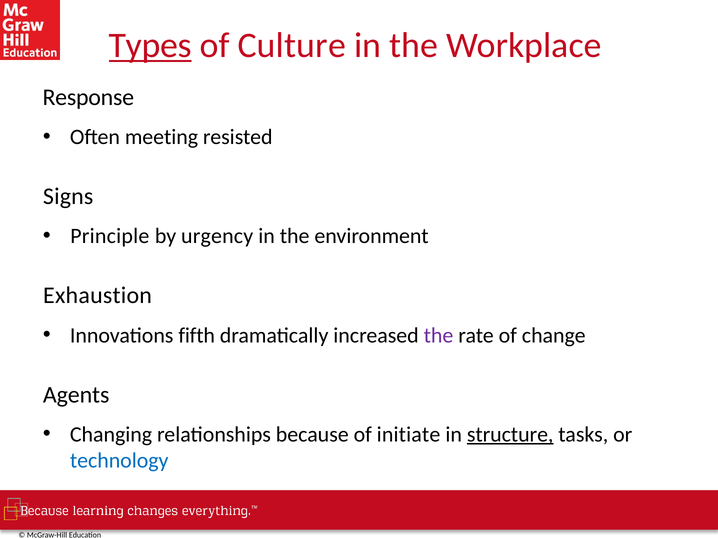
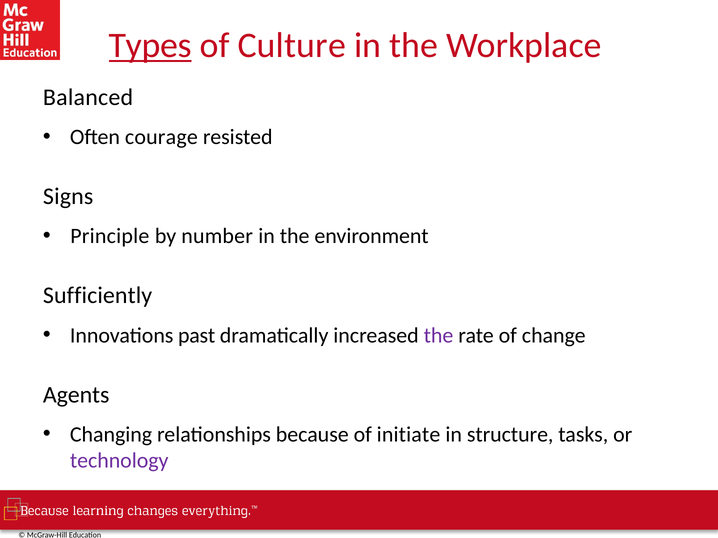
Response: Response -> Balanced (88, 97)
meeting: meeting -> courage (161, 137)
urgency: urgency -> number (217, 236)
Exhaustion: Exhaustion -> Sufficiently (98, 296)
fifth: fifth -> past (197, 336)
structure underline: present -> none (510, 435)
technology colour: blue -> purple (119, 461)
